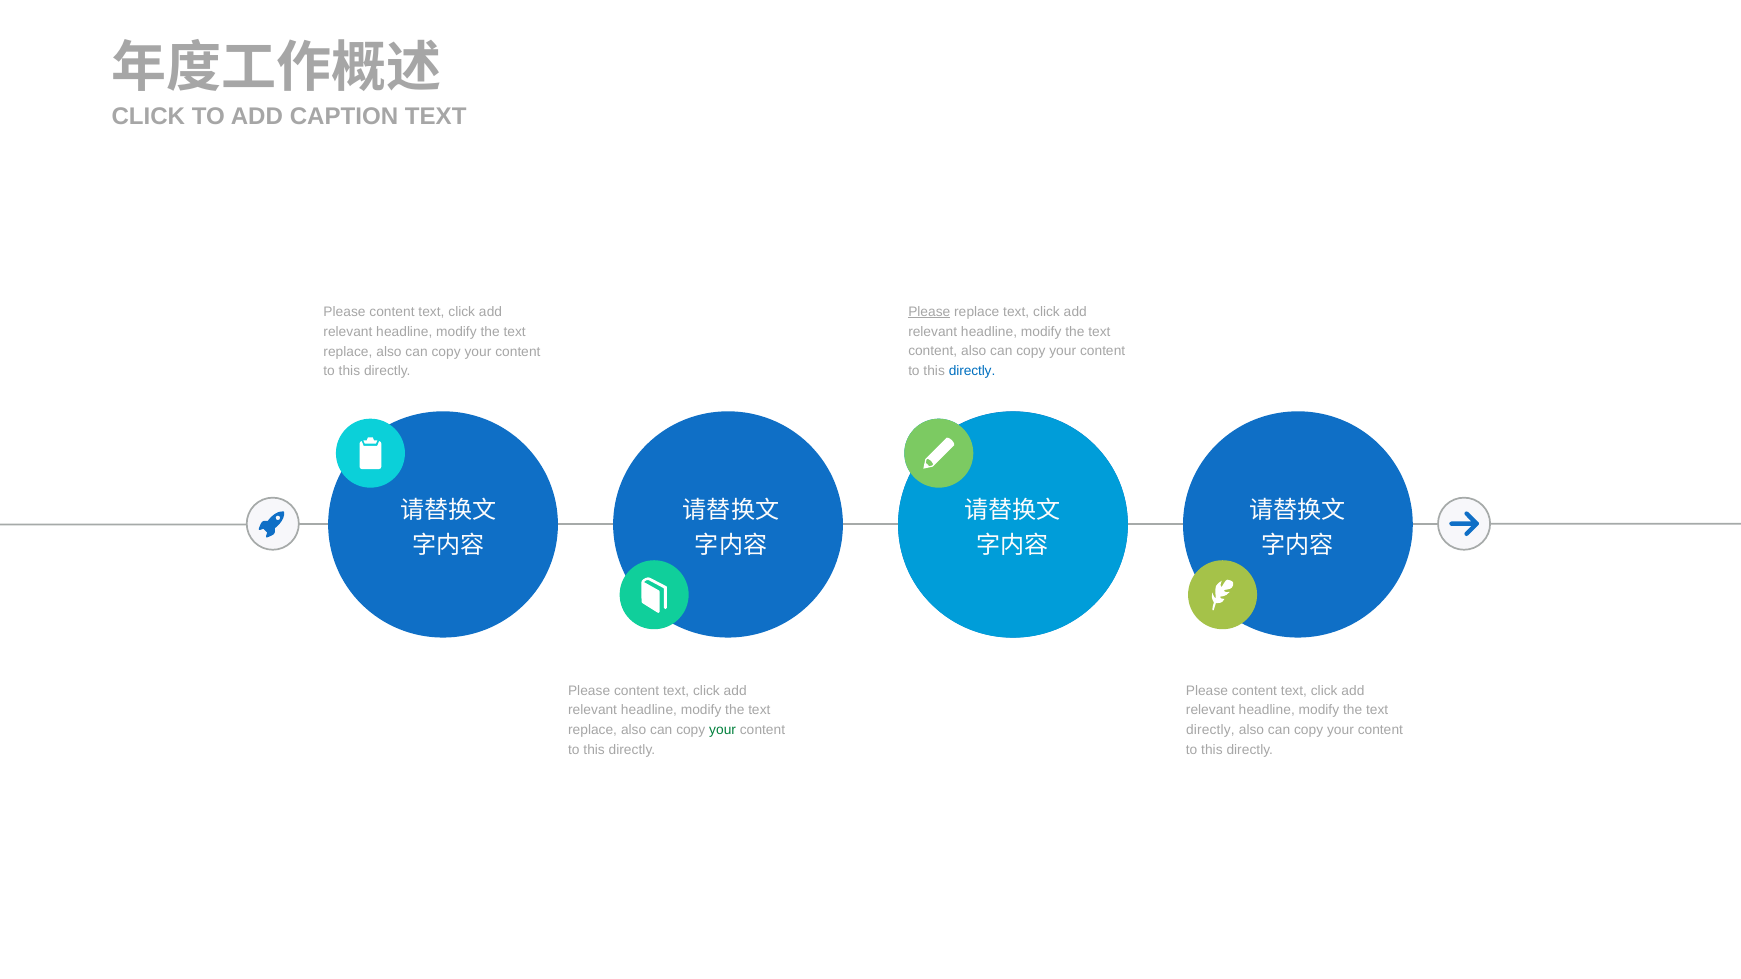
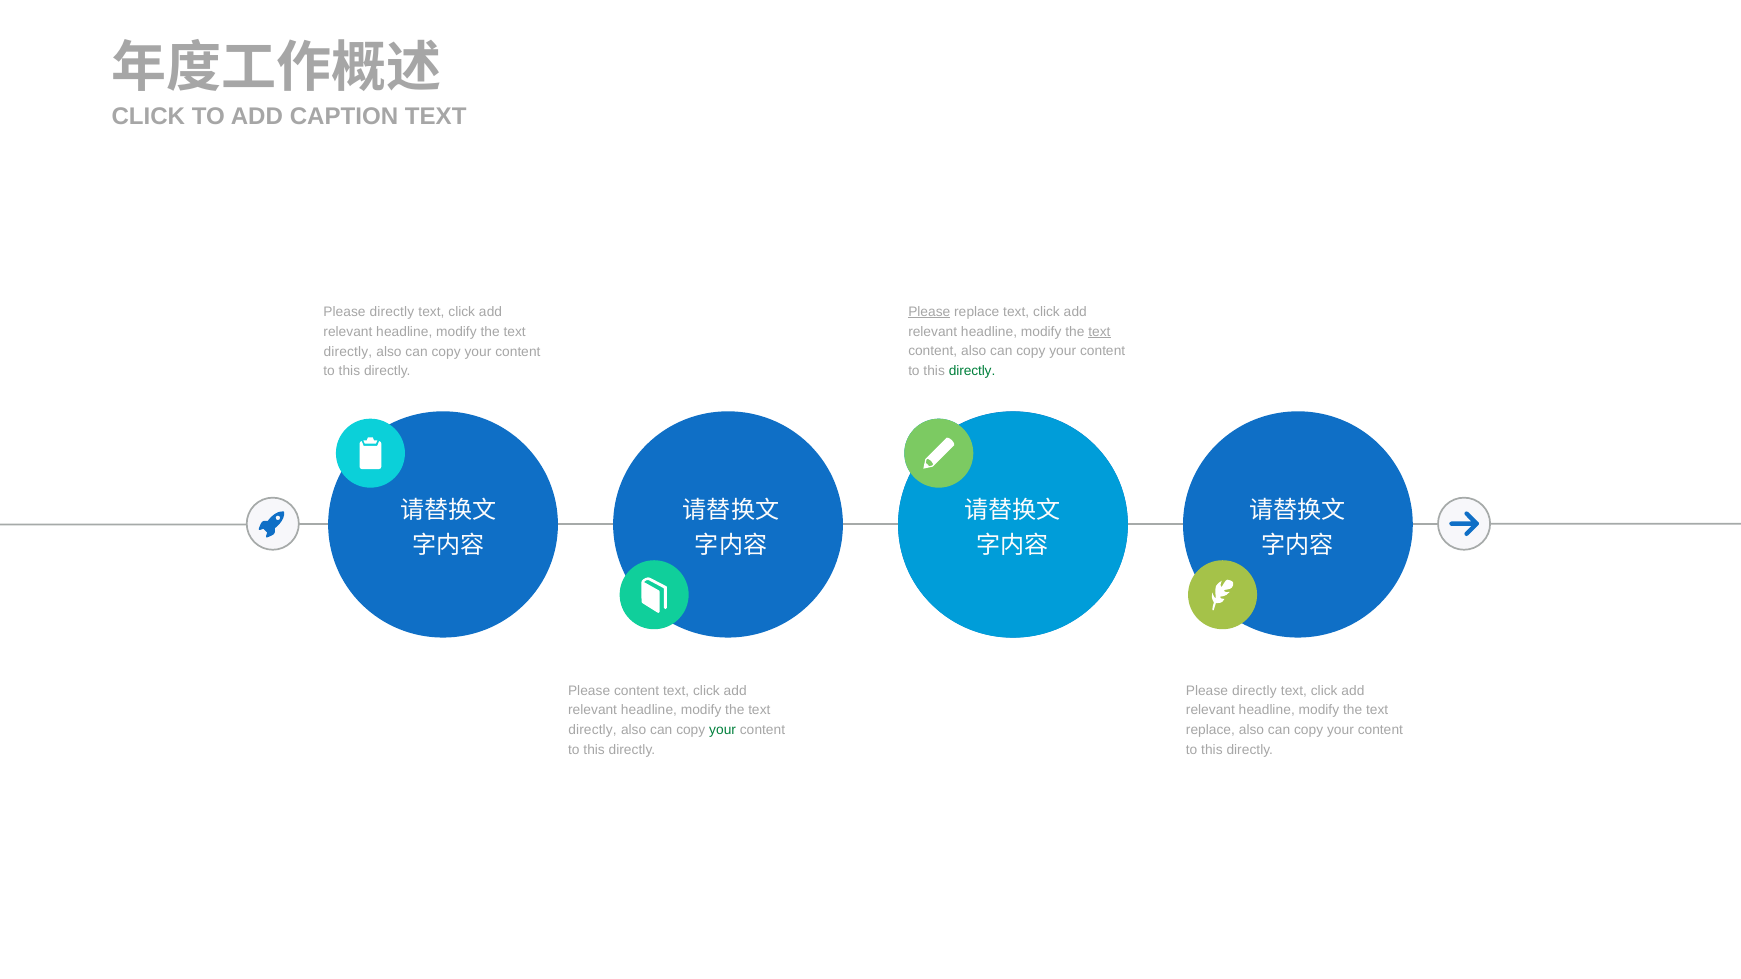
content: content -> directly (392, 312)
text underline: none -> present (1099, 332)
replace: replace -> directly (348, 352)
directly colour: blue -> green (972, 371)
content: content -> directly (1254, 691)
replace: replace -> directly (593, 730)
directly: directly -> replace (1210, 730)
